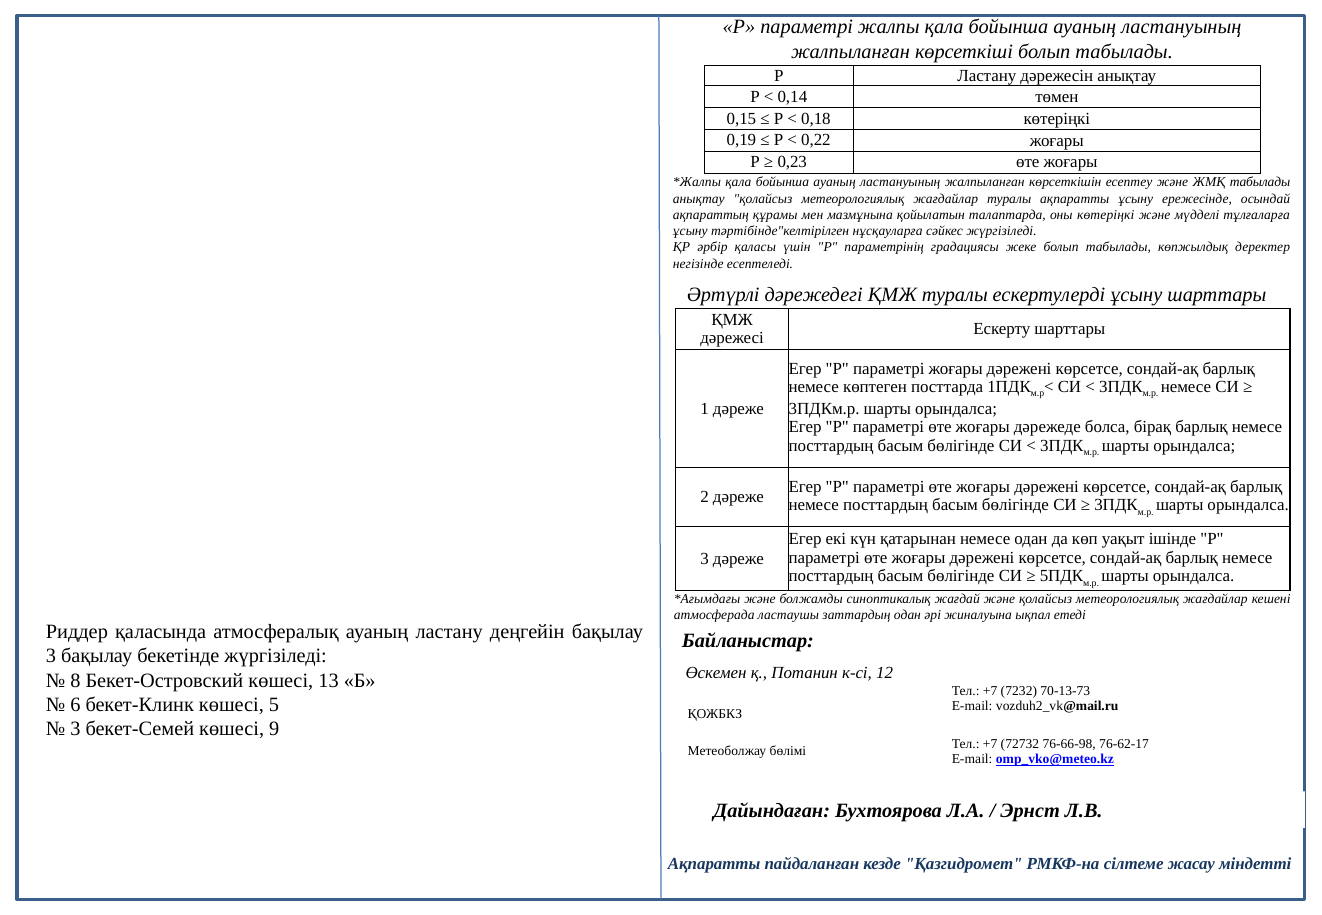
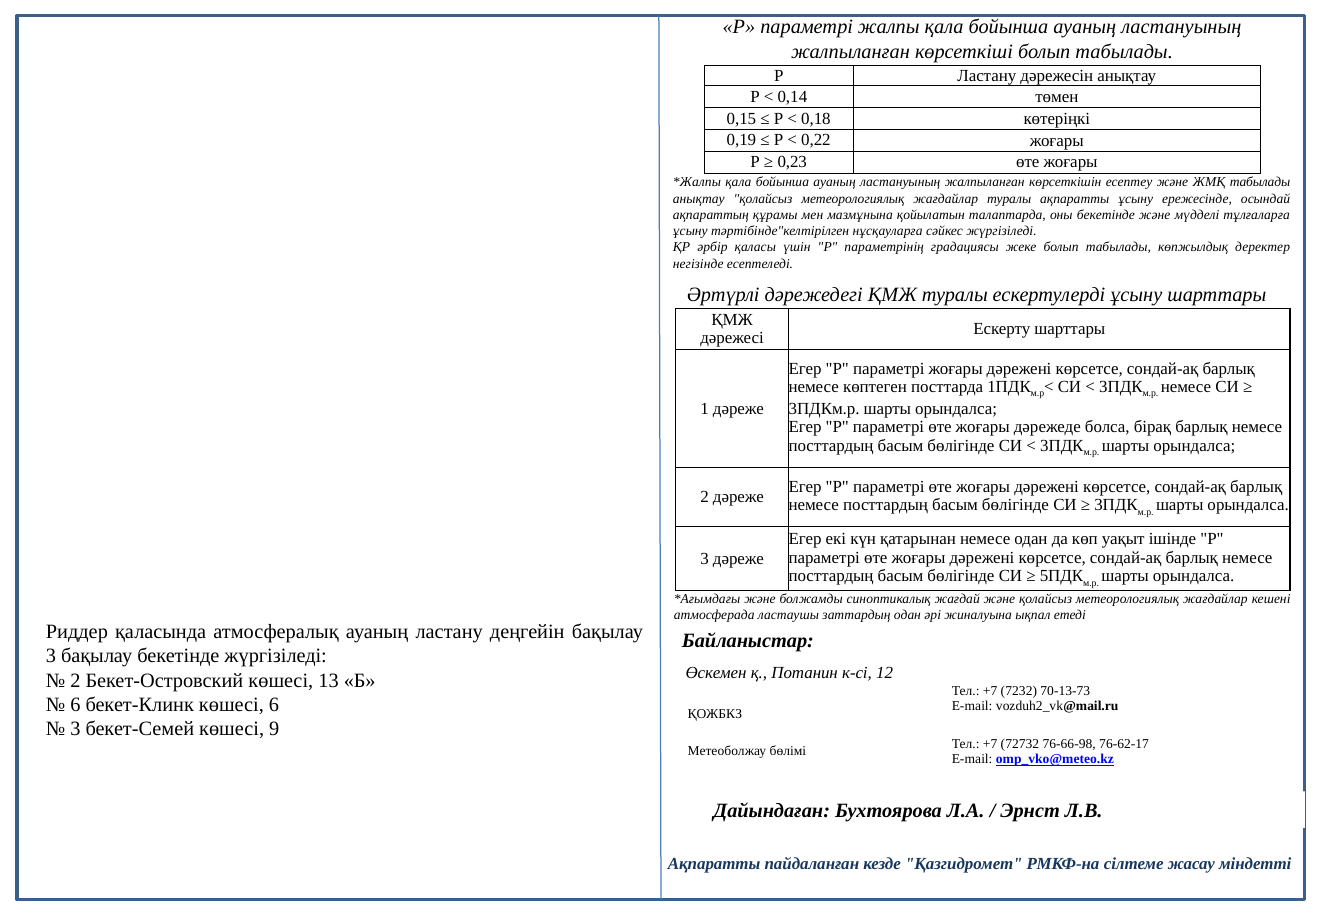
оны көтеріңкі: көтеріңкі -> бекетінде (1106, 215)
8: 8 -> 2 (75, 681)
көшесі 5: 5 -> 6 (274, 705)
